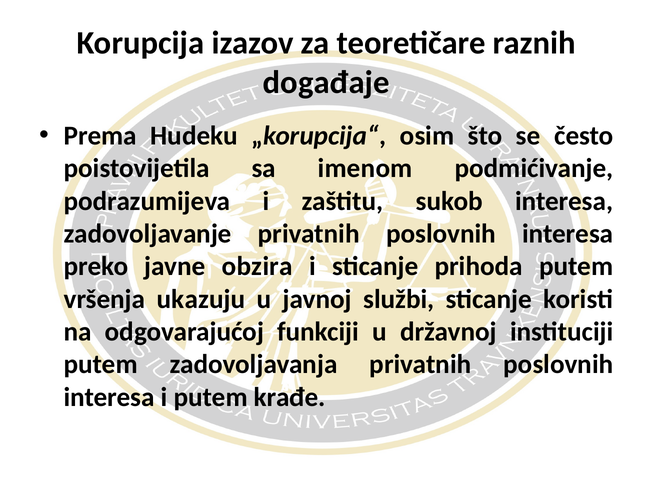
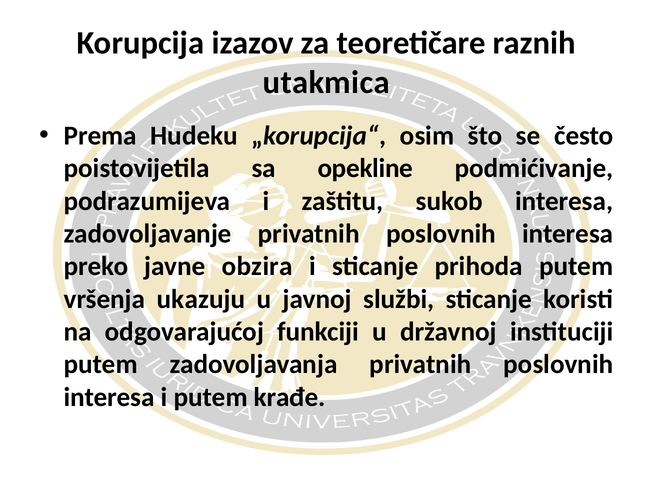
događaje: događaje -> utakmica (326, 82)
imenom: imenom -> opekline (365, 168)
